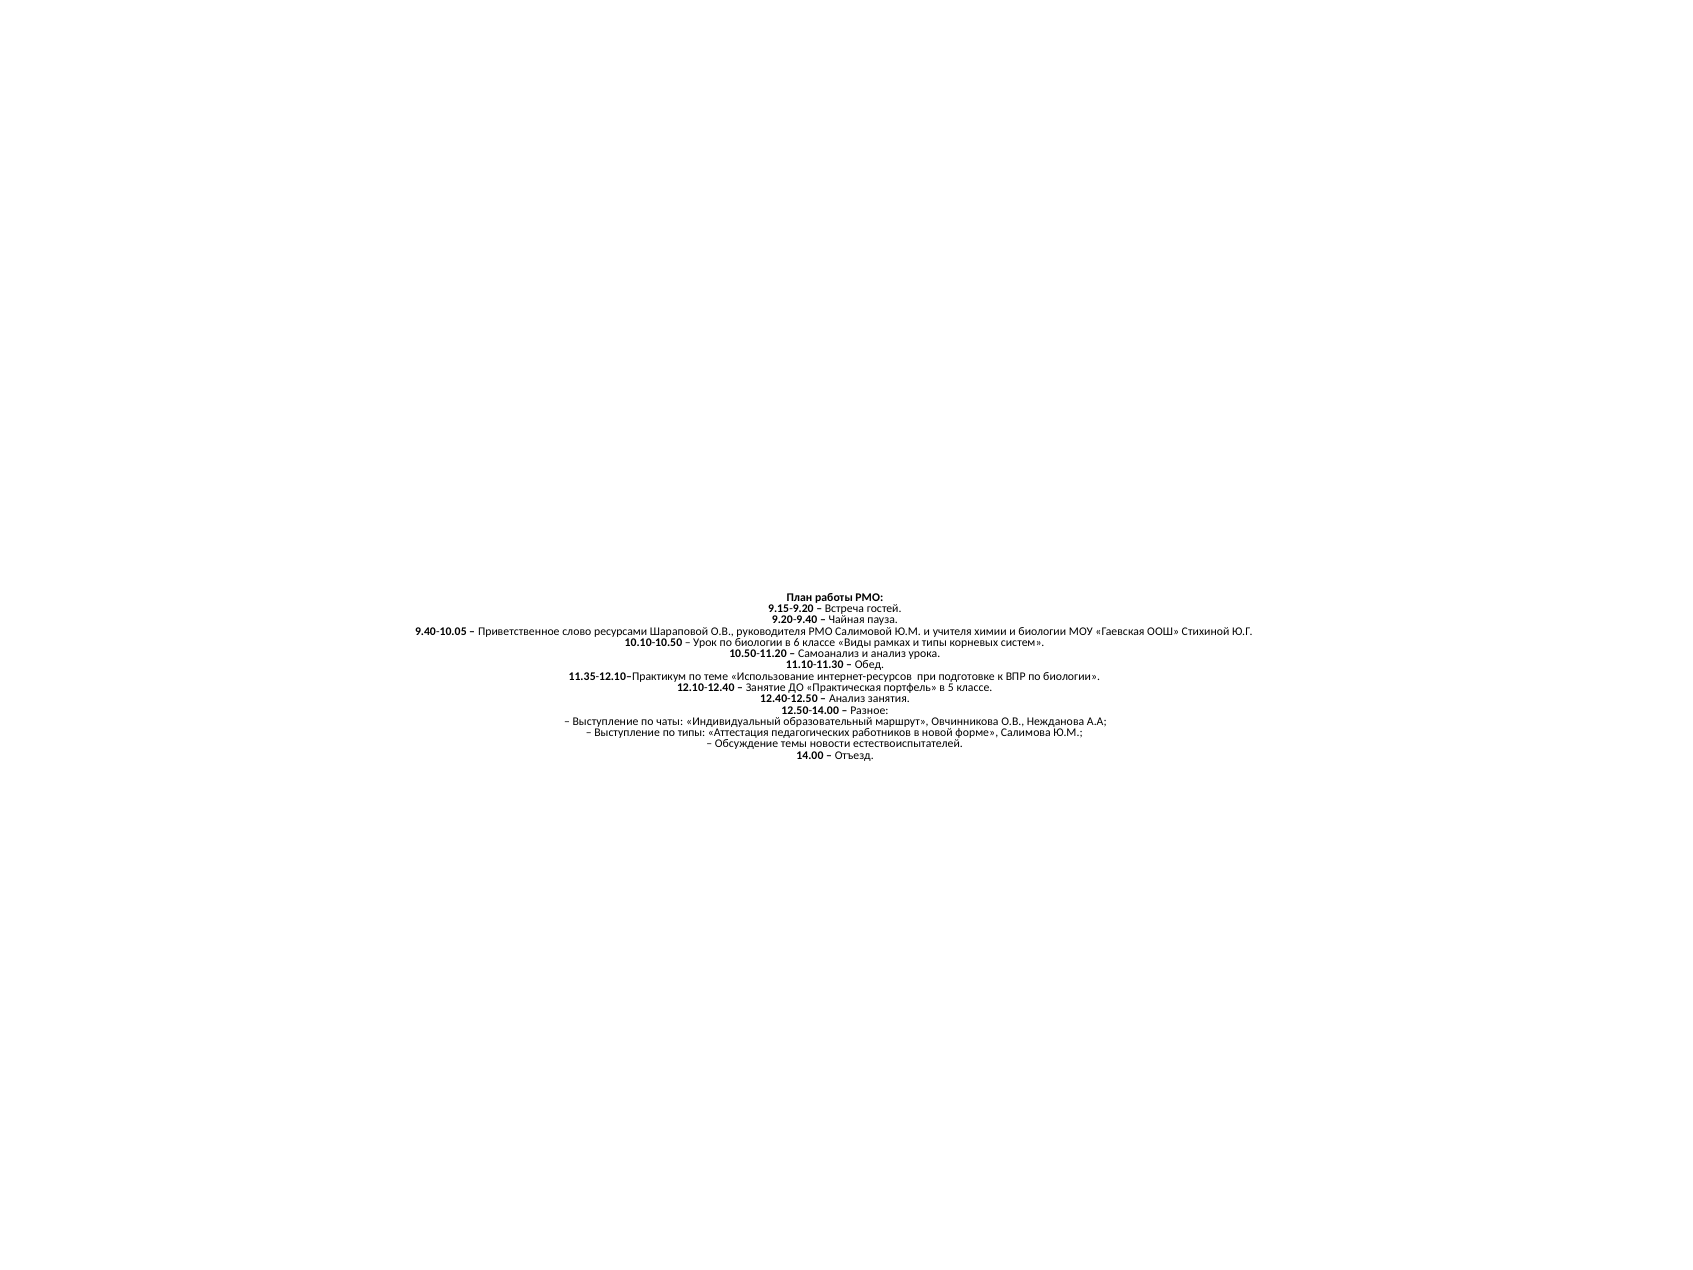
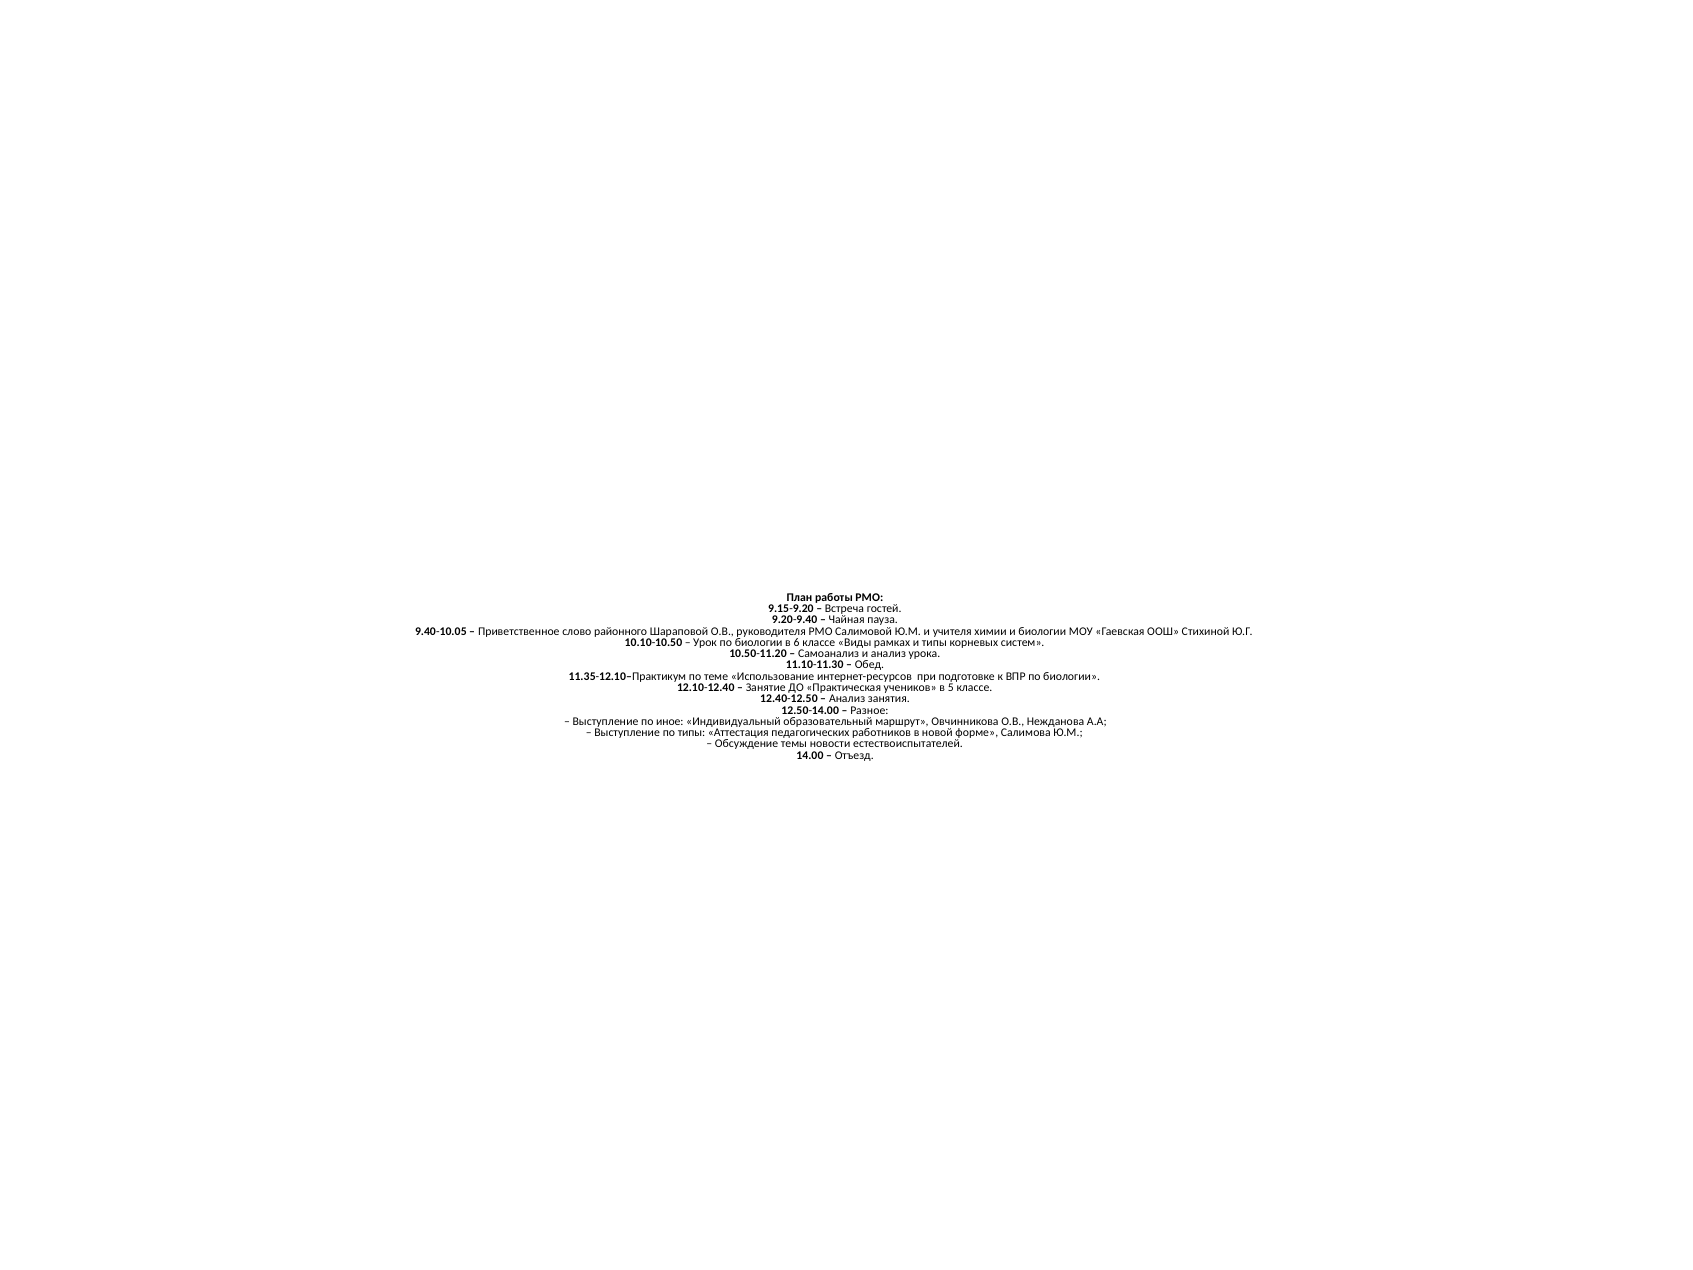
ресурсами: ресурсами -> районного (621, 631)
портфель: портфель -> учеников (910, 687)
чаты: чаты -> иное (670, 721)
